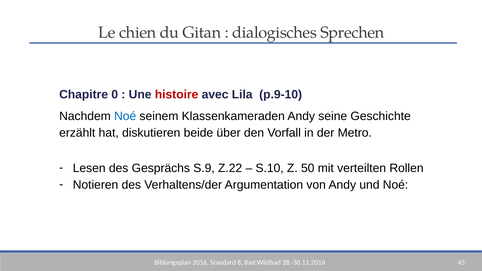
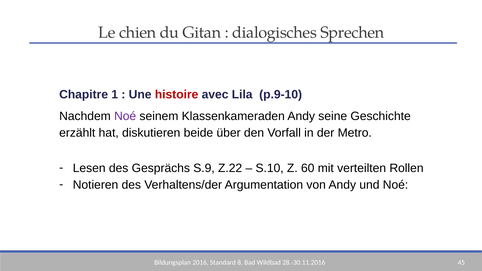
0: 0 -> 1 (115, 95)
Noé colour: blue -> purple (125, 116)
50: 50 -> 60 (308, 168)
